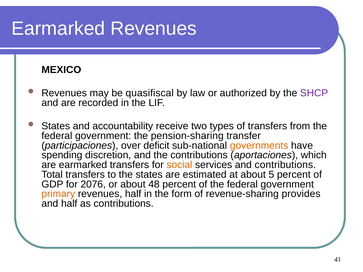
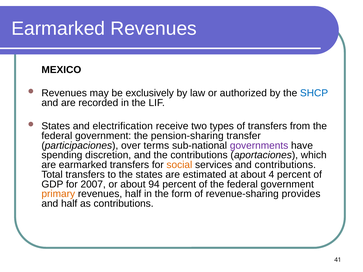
quasifiscal: quasifiscal -> exclusively (150, 93)
SHCP colour: purple -> blue (314, 93)
accountability: accountability -> electrification (123, 126)
deficit: deficit -> terms (156, 146)
governments colour: orange -> purple (259, 146)
5: 5 -> 4 (271, 175)
2076: 2076 -> 2007 (93, 184)
48: 48 -> 94 (154, 184)
